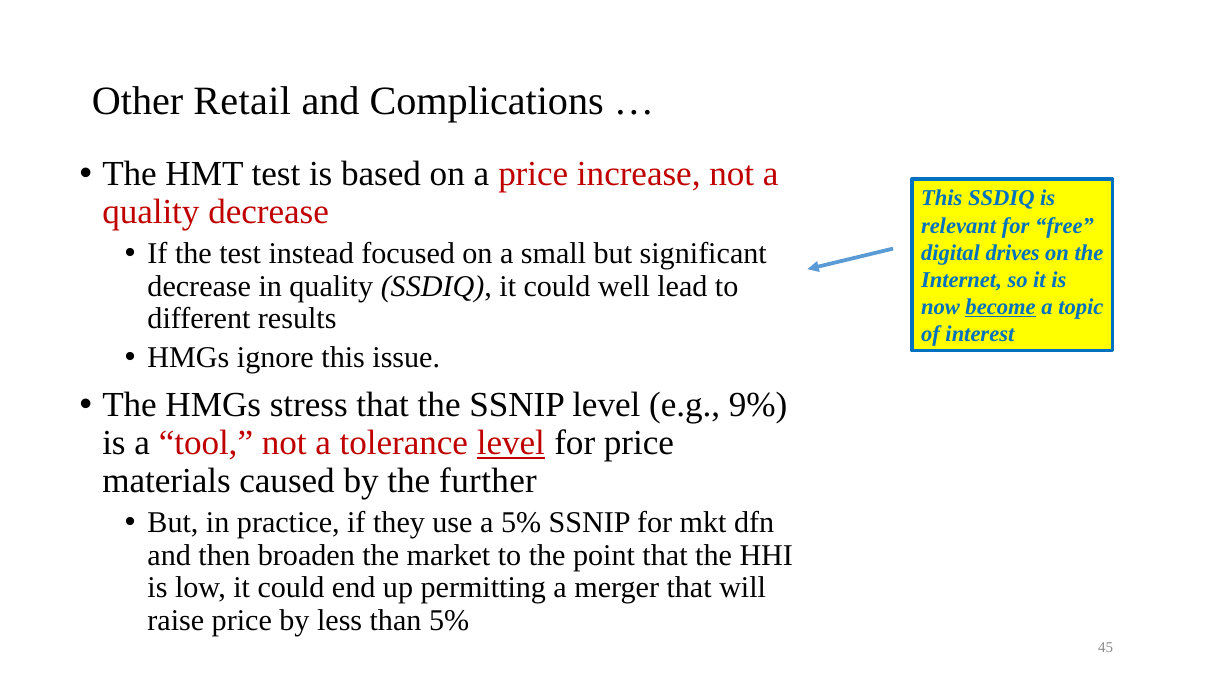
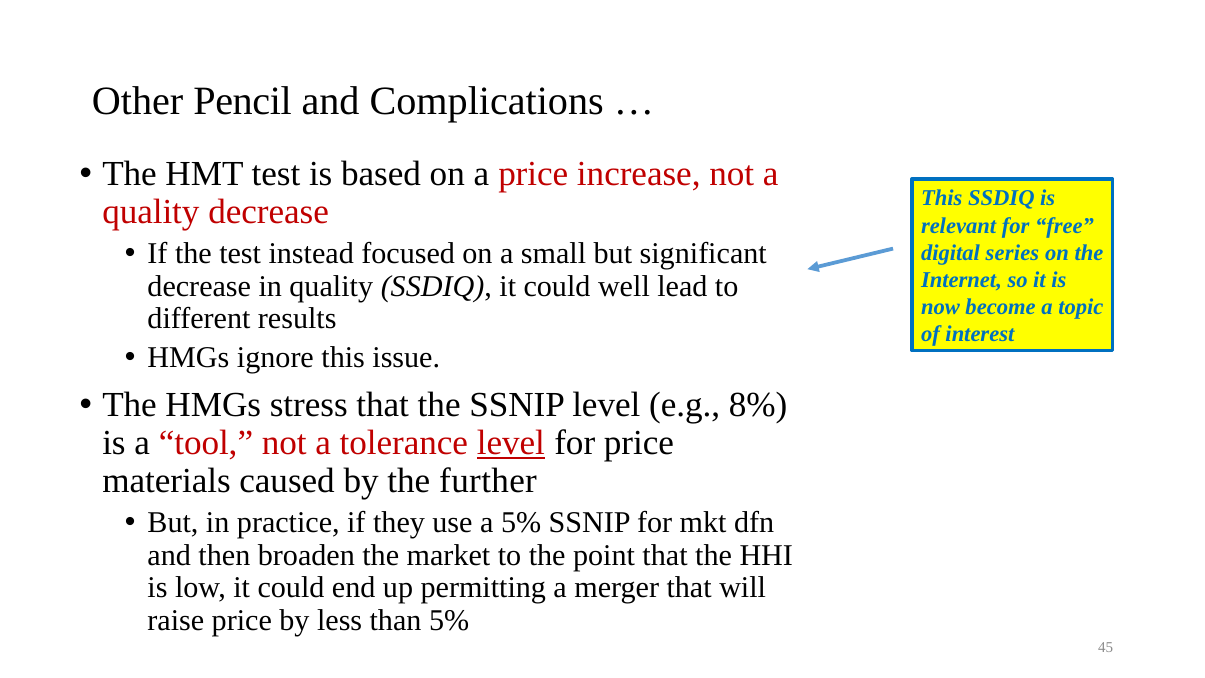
Retail: Retail -> Pencil (243, 101)
drives: drives -> series (1012, 253)
become underline: present -> none (1001, 307)
9%: 9% -> 8% (758, 405)
